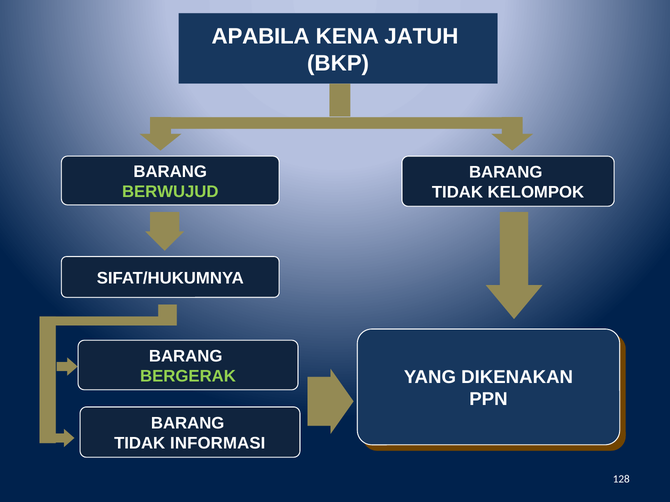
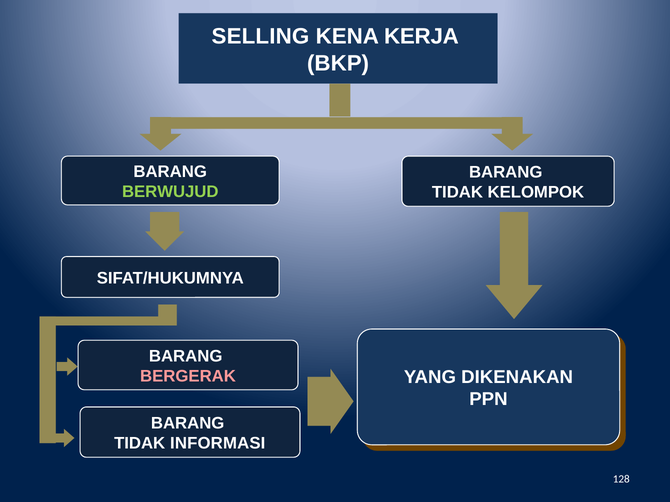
APABILA: APABILA -> SELLING (260, 37)
JATUH: JATUH -> KERJA (421, 37)
BERGERAK colour: light green -> pink (188, 377)
